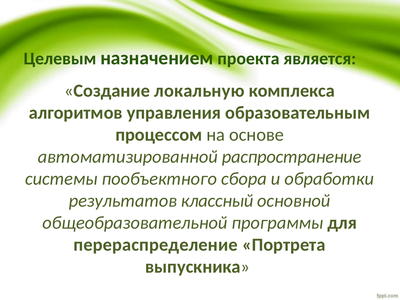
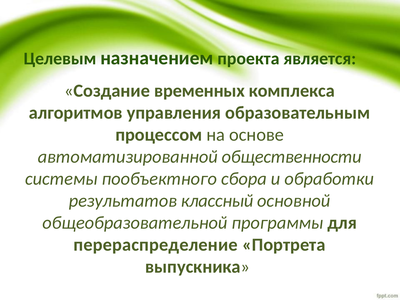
локальную: локальную -> временных (200, 91)
распространение: распространение -> общественности (292, 157)
